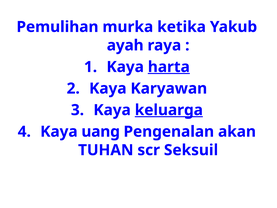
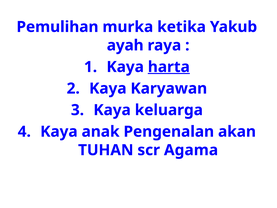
keluarga underline: present -> none (169, 110)
uang: uang -> anak (101, 131)
Seksuil: Seksuil -> Agama (191, 150)
